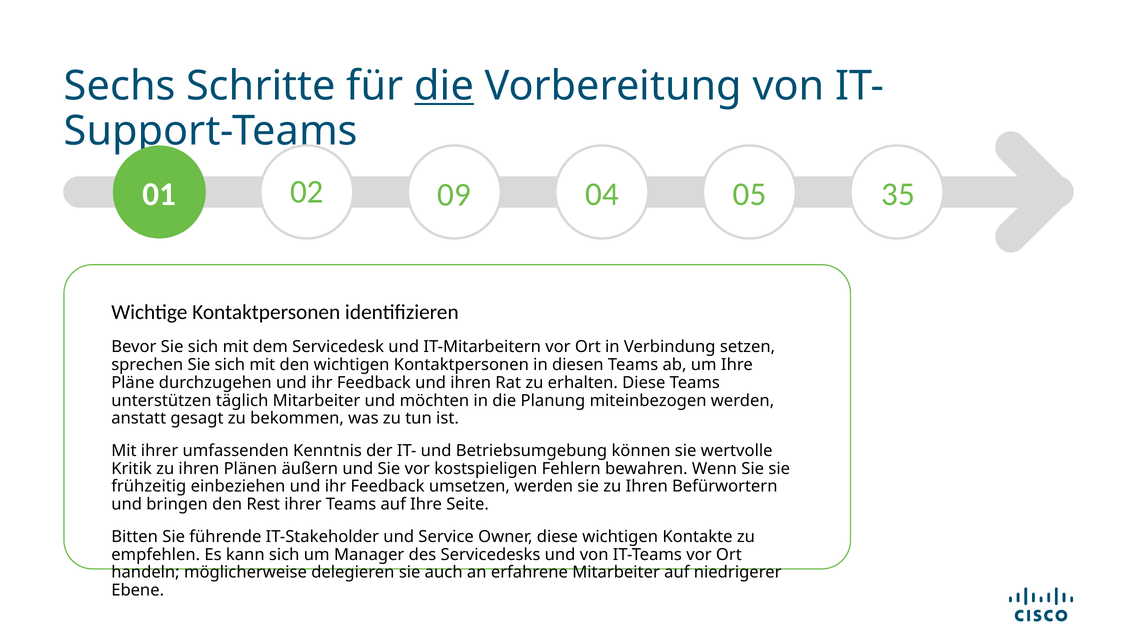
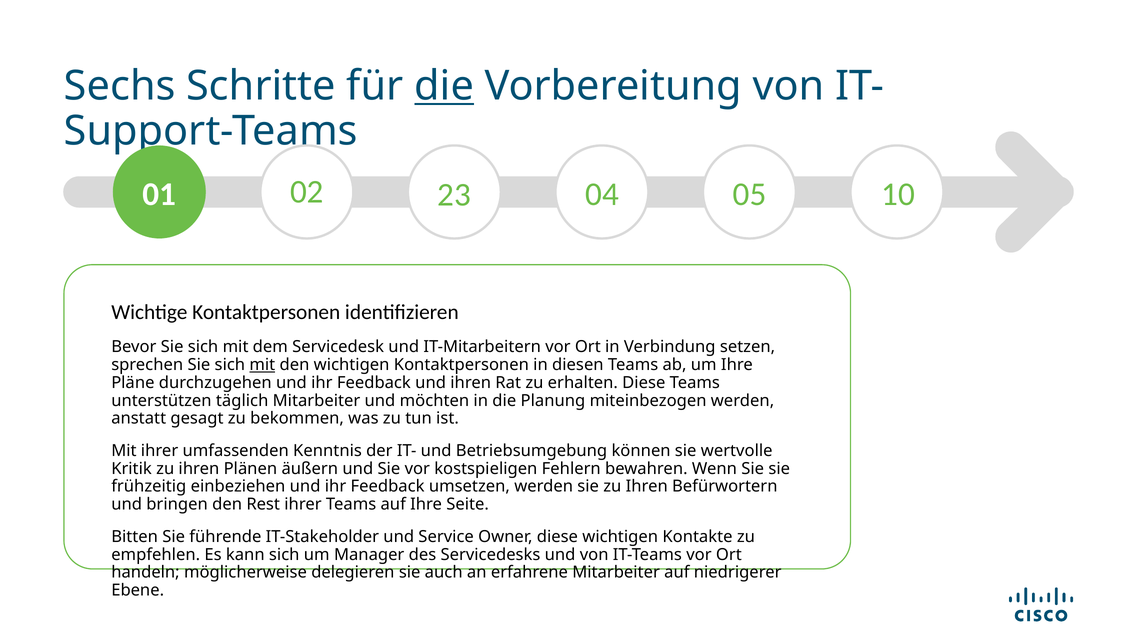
09: 09 -> 23 (454, 194)
35: 35 -> 10 (898, 194)
mit underline: none -> present (262, 364)
